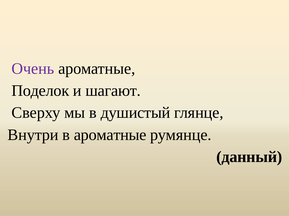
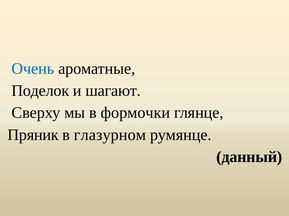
Очень colour: purple -> blue (33, 69)
душистый: душистый -> формочки (135, 113)
Внутри: Внутри -> Пряник (33, 135)
в ароматные: ароматные -> глазурном (110, 135)
